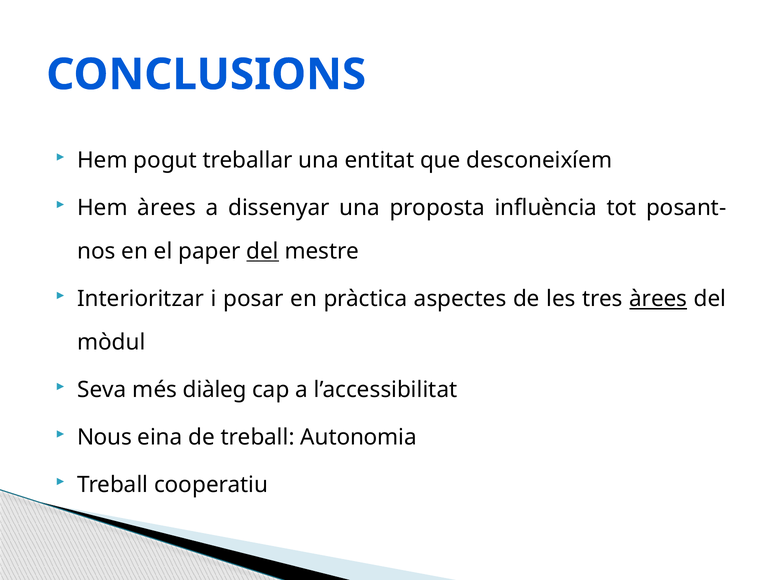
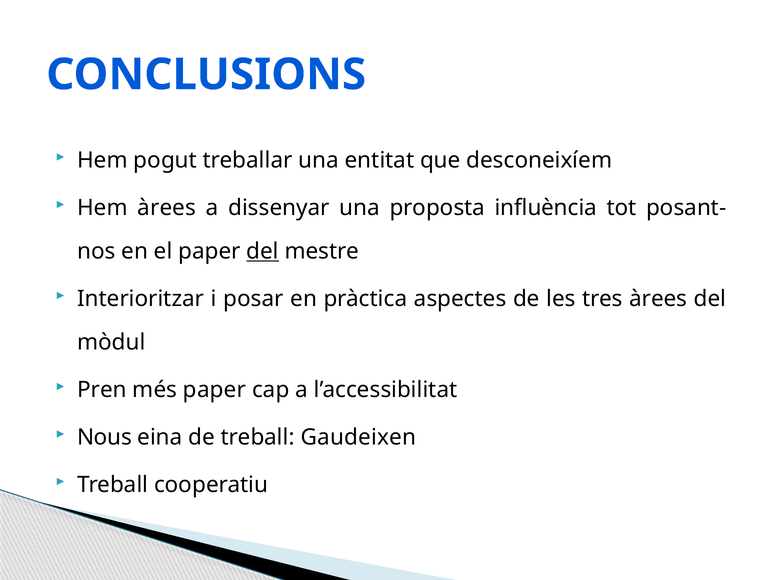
àrees underline: present -> none (658, 299)
Seva: Seva -> Pren (102, 390)
més diàleg: diàleg -> paper (215, 390)
Autonomia: Autonomia -> Gaudeixen (358, 437)
